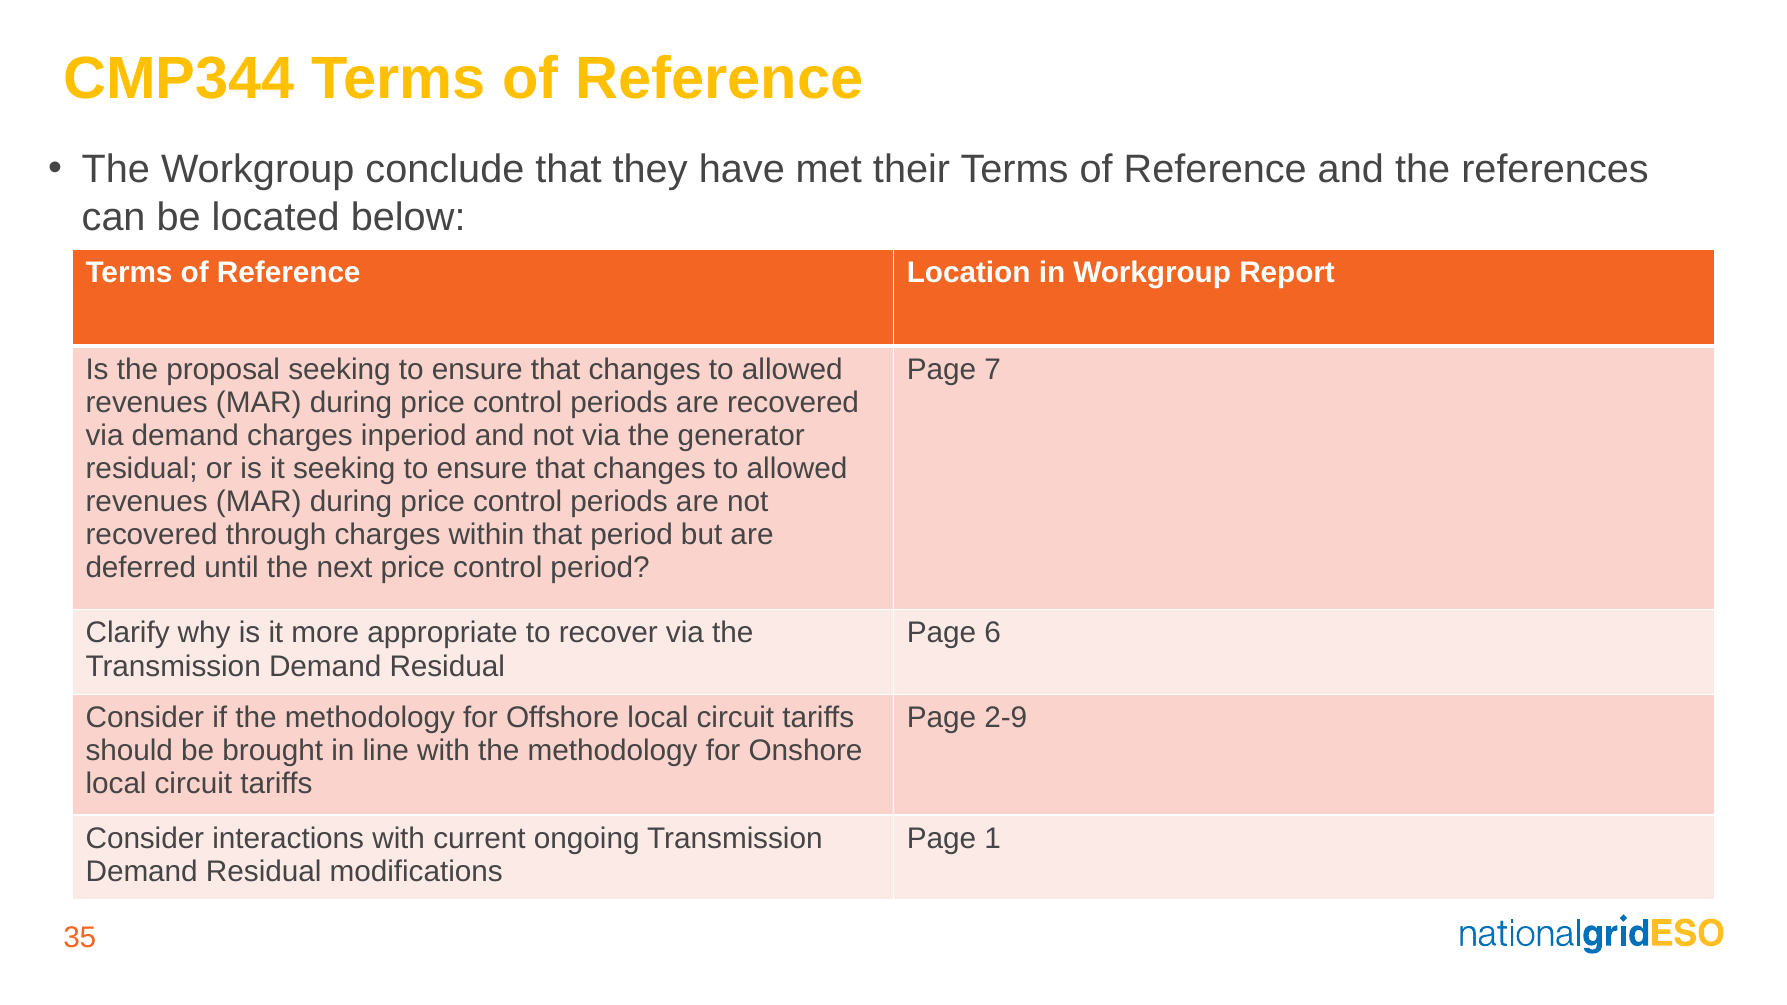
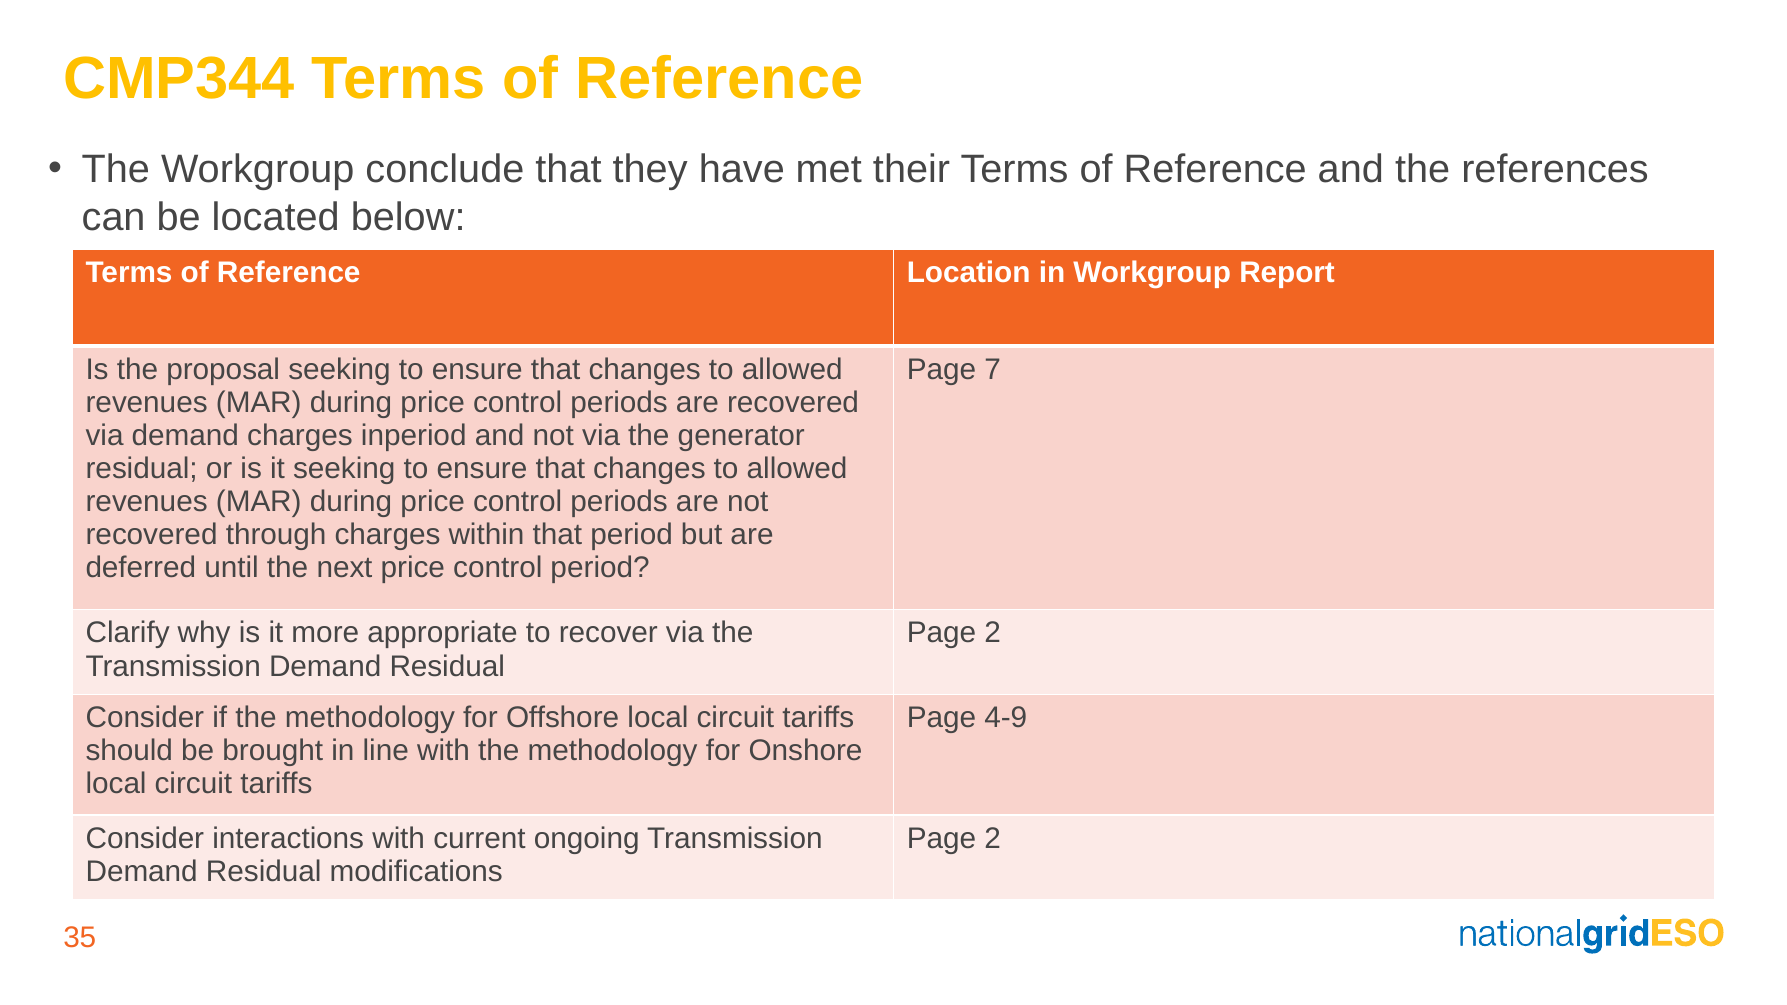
6: 6 -> 2 (993, 633)
2-9: 2-9 -> 4-9 (1006, 718)
1: 1 -> 2 (993, 839)
